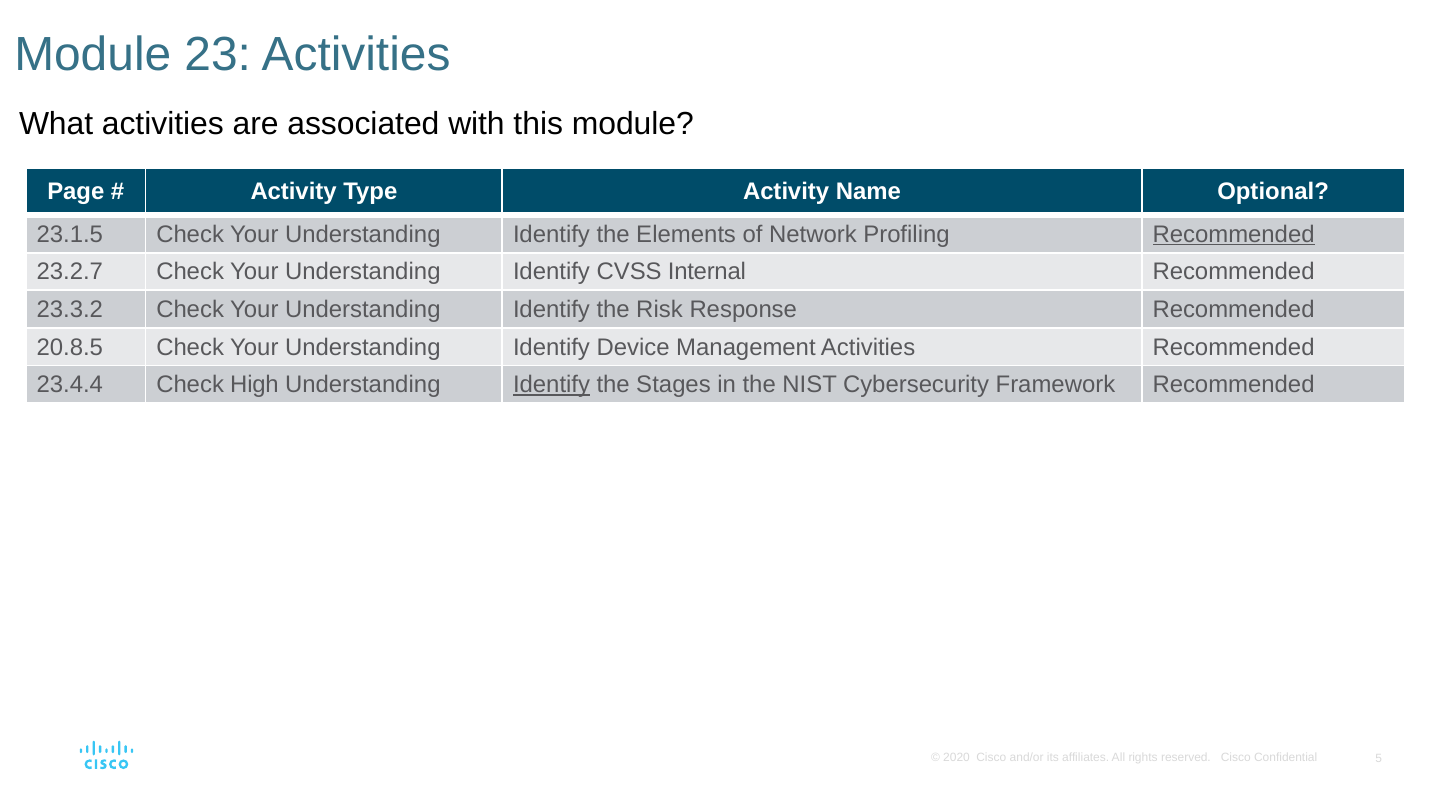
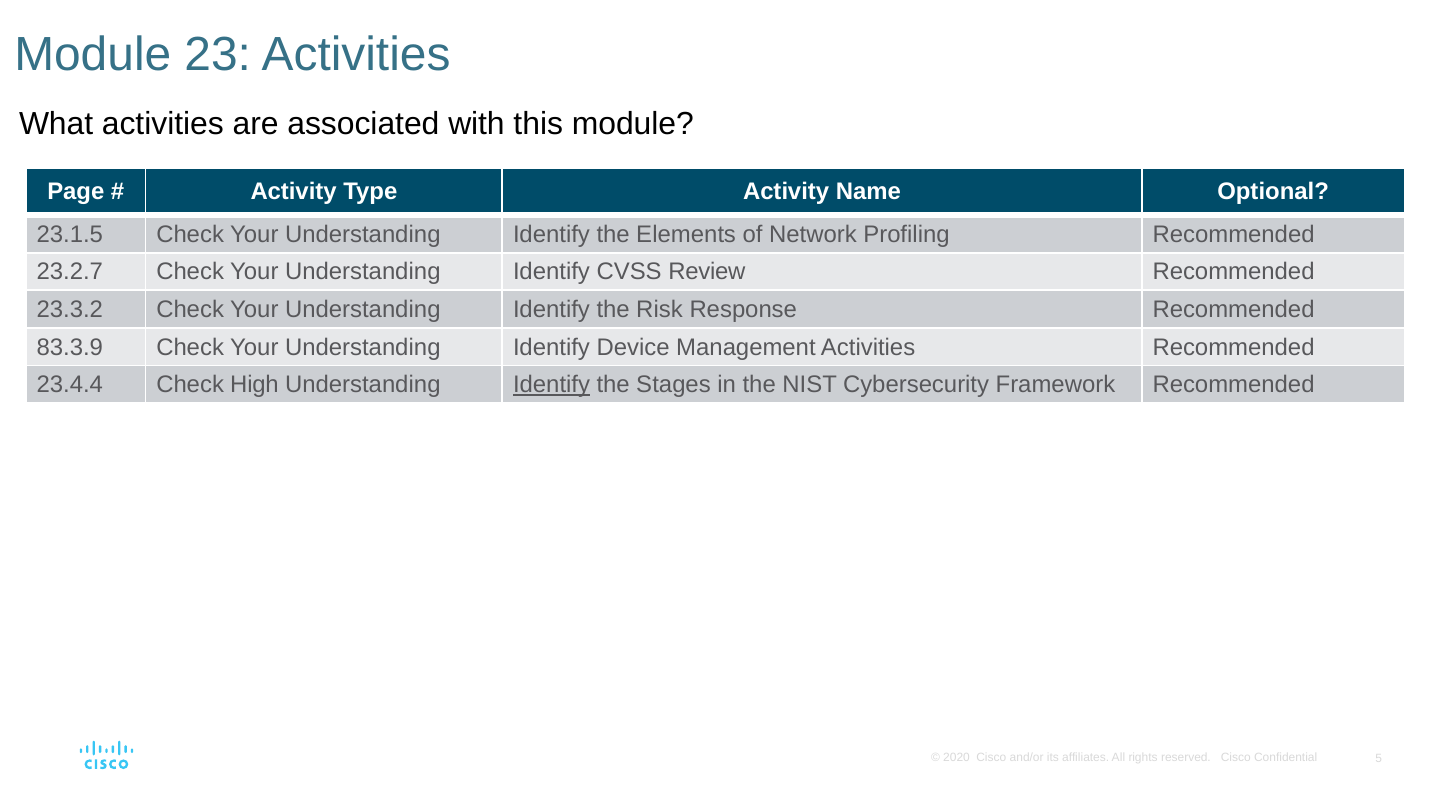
Recommended underline: present -> none (1234, 234)
Internal: Internal -> Review (707, 272)
20.8.5: 20.8.5 -> 83.3.9 (70, 347)
